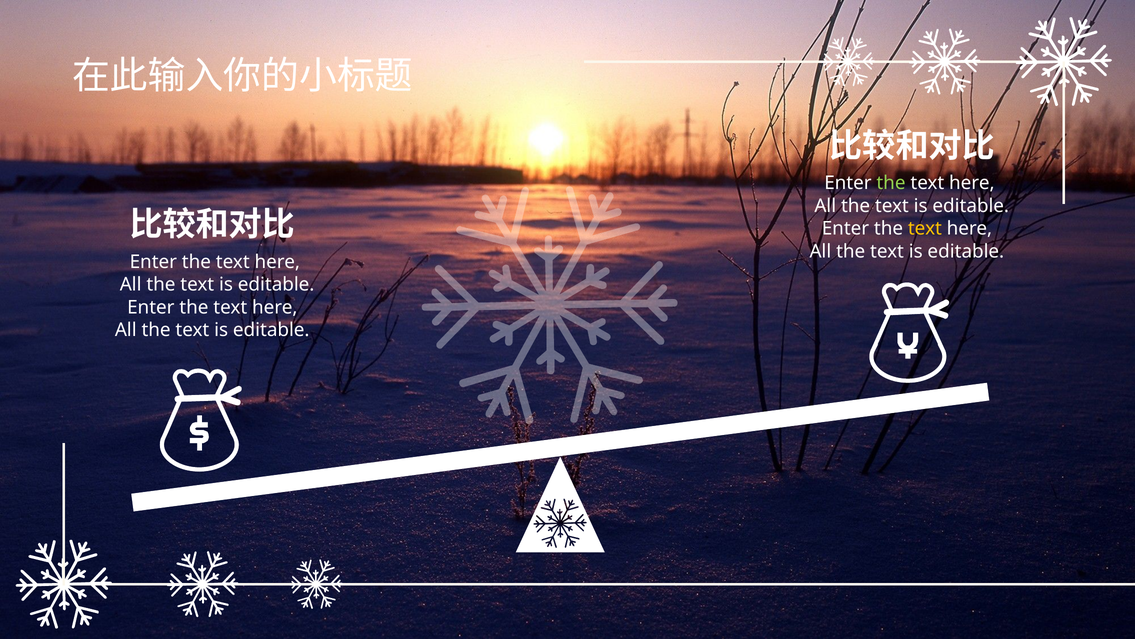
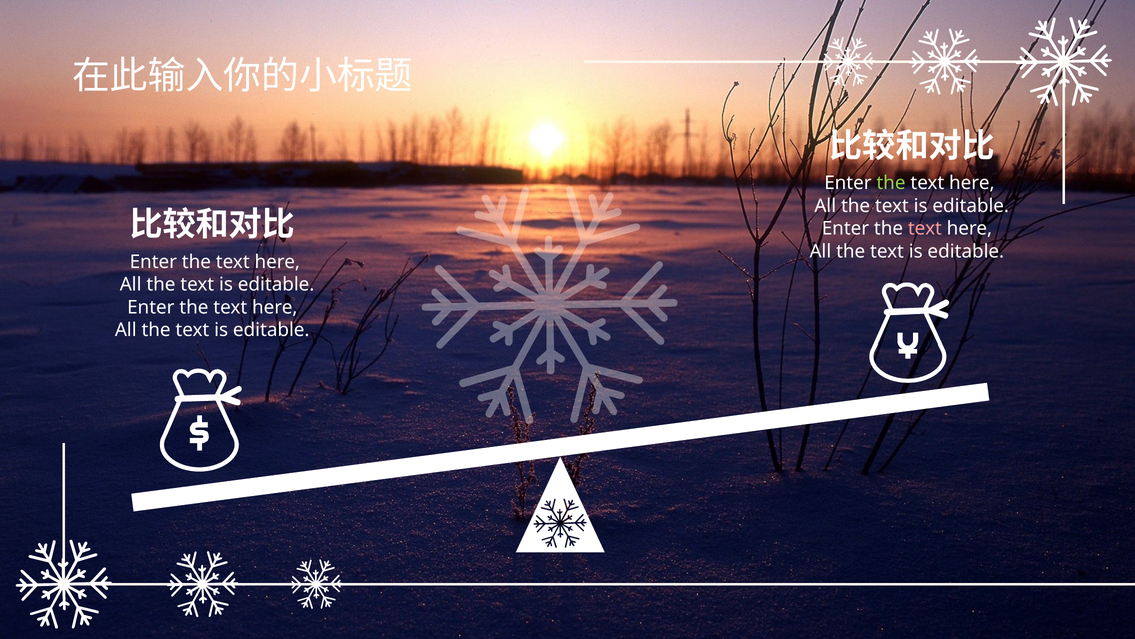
text colour: yellow -> pink (925, 228)
